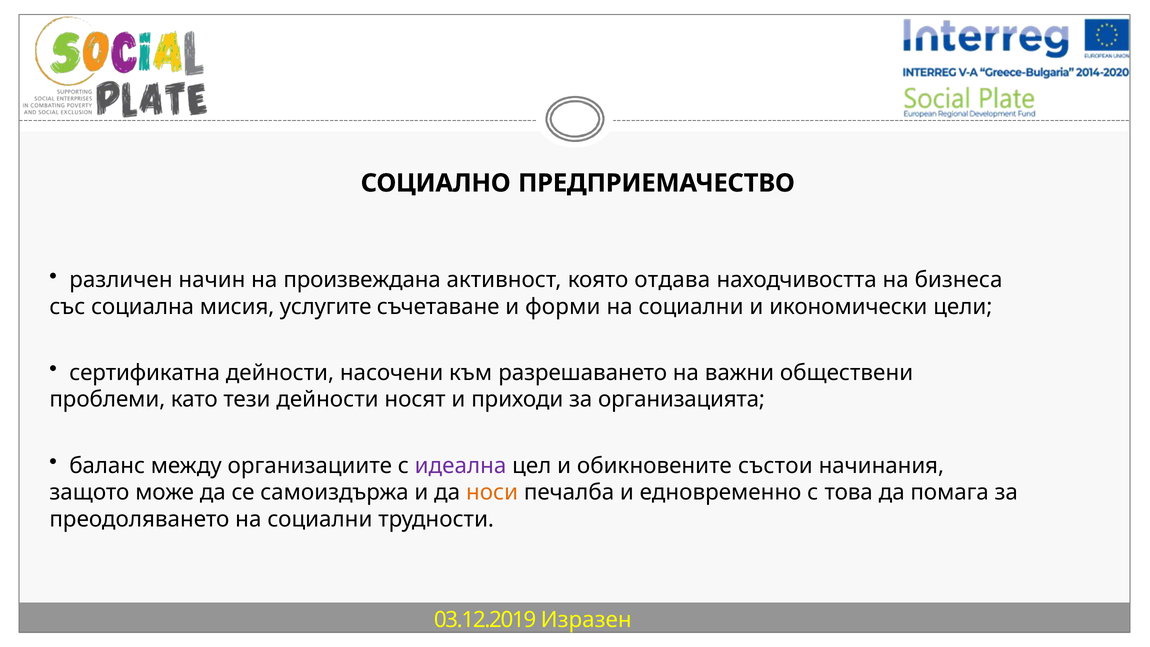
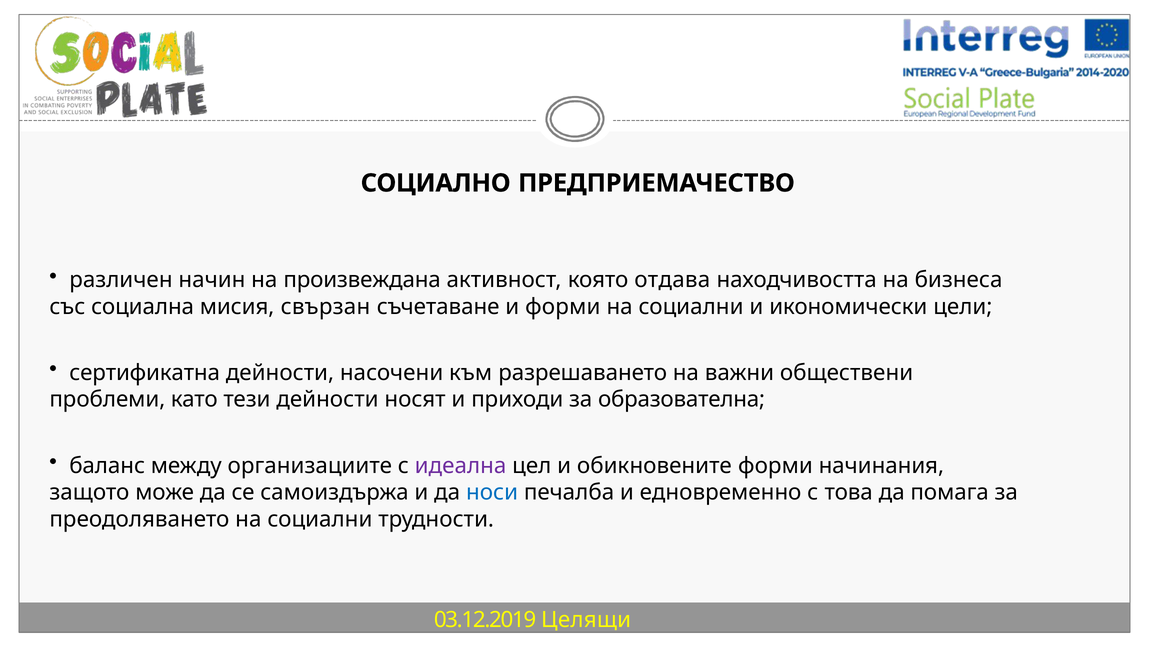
услугите: услугите -> свързан (325, 307)
организацията: организацията -> образователна (682, 400)
обикновените състои: състои -> форми (775, 466)
носи colour: orange -> blue (492, 492)
Изразен: Изразен -> Целящи (586, 620)
